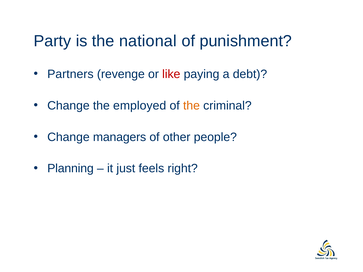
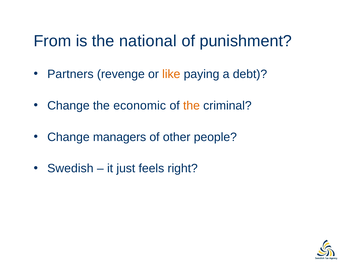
Party: Party -> From (52, 41)
like colour: red -> orange (171, 74)
employed: employed -> economic (140, 106)
Planning: Planning -> Swedish (70, 169)
